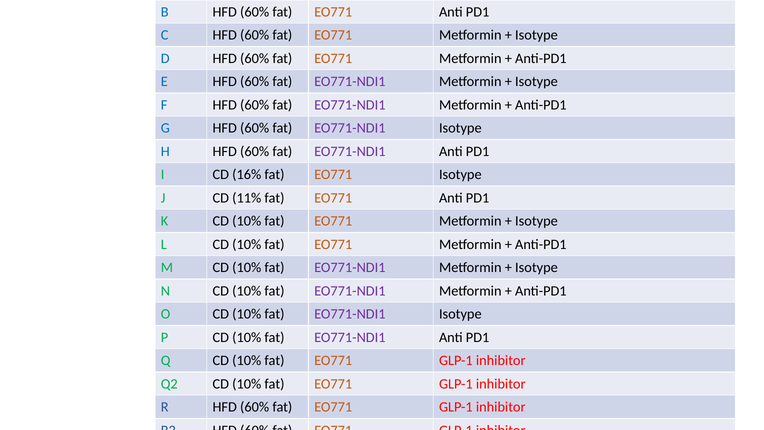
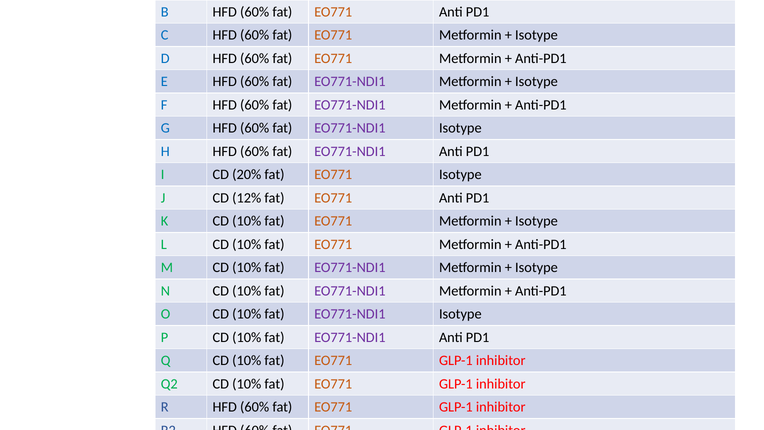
16%: 16% -> 20% (247, 175)
11%: 11% -> 12% (247, 198)
